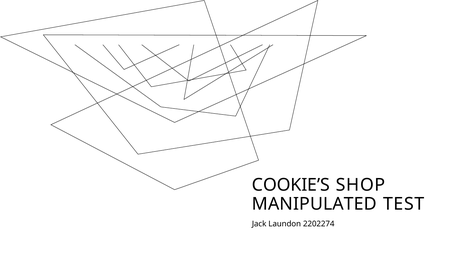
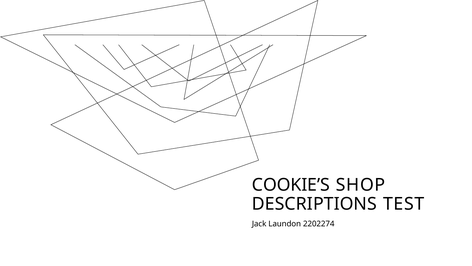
MANIPULATED: MANIPULATED -> DESCRIPTIONS (314, 204)
